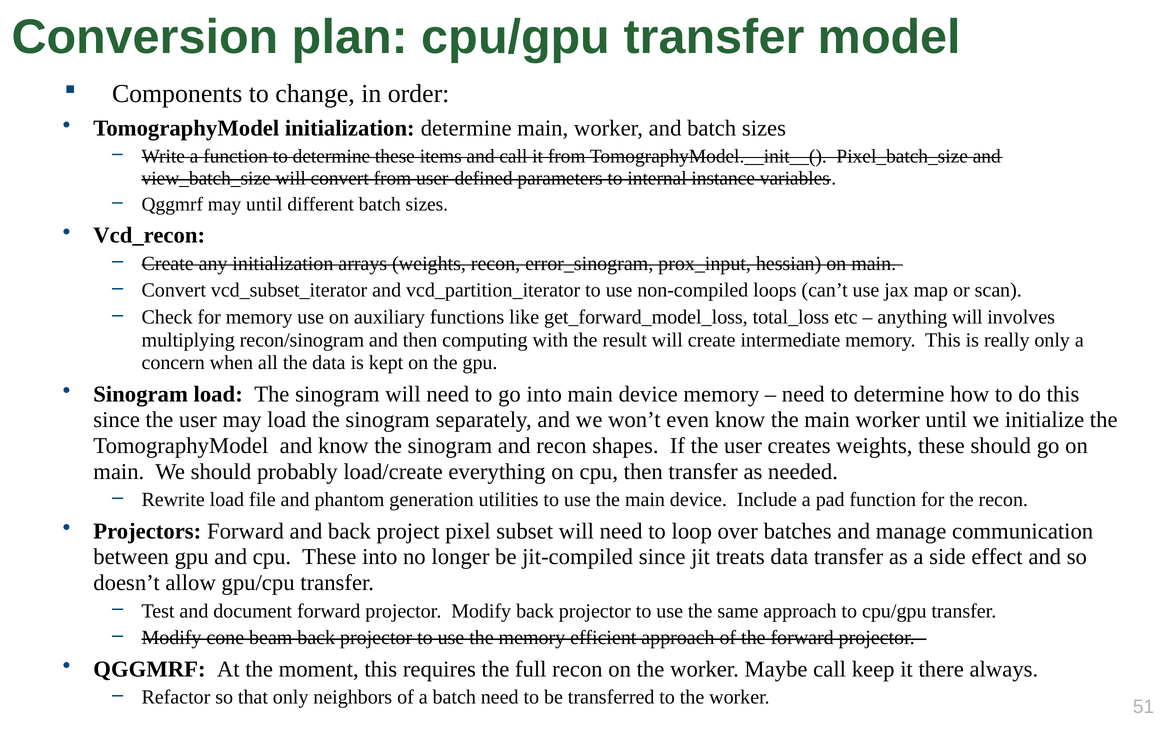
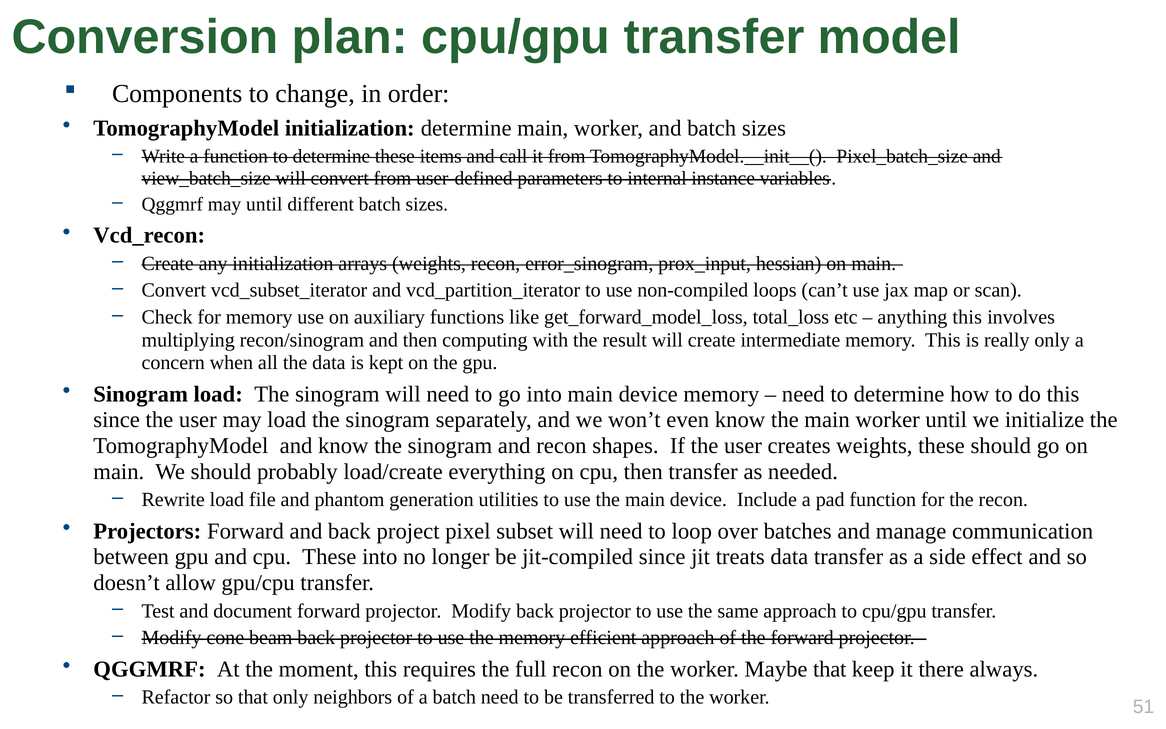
anything will: will -> this (967, 317)
Maybe call: call -> that (830, 669)
